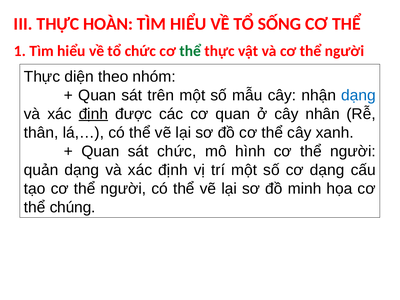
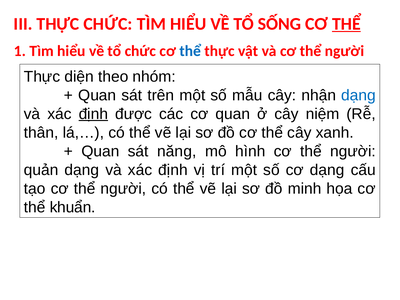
THỰC HOÀN: HOÀN -> CHỨC (108, 24)
THỂ underline: none -> present (346, 24)
thể colour: green -> blue (190, 51)
nhân: nhân -> niệm (323, 114)
sát chức: chức -> năng (177, 151)
chúng: chúng -> khuẩn (73, 207)
